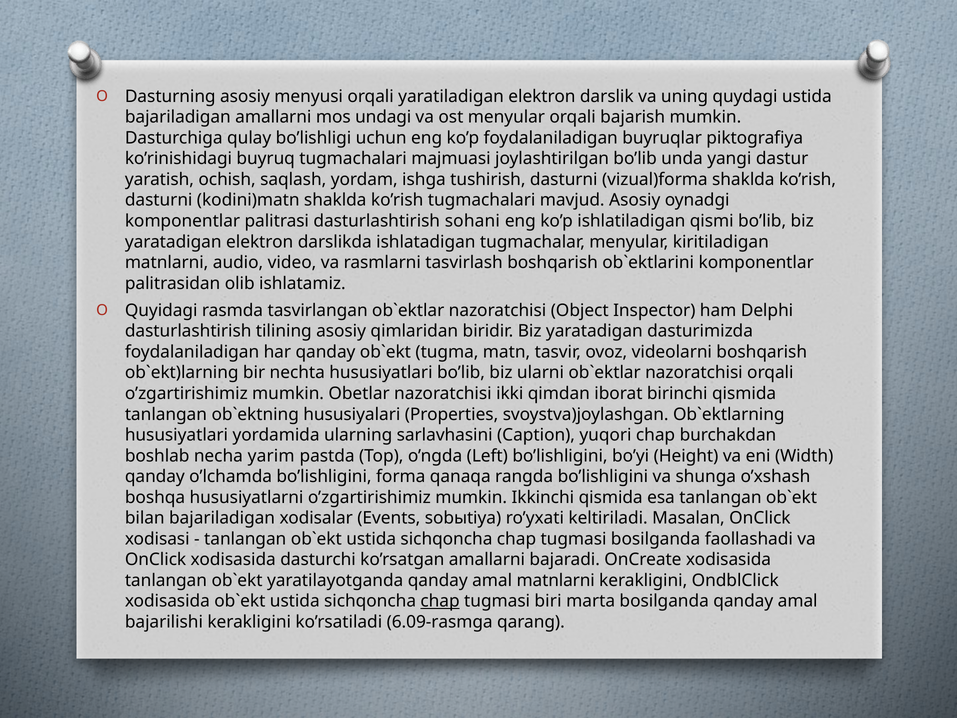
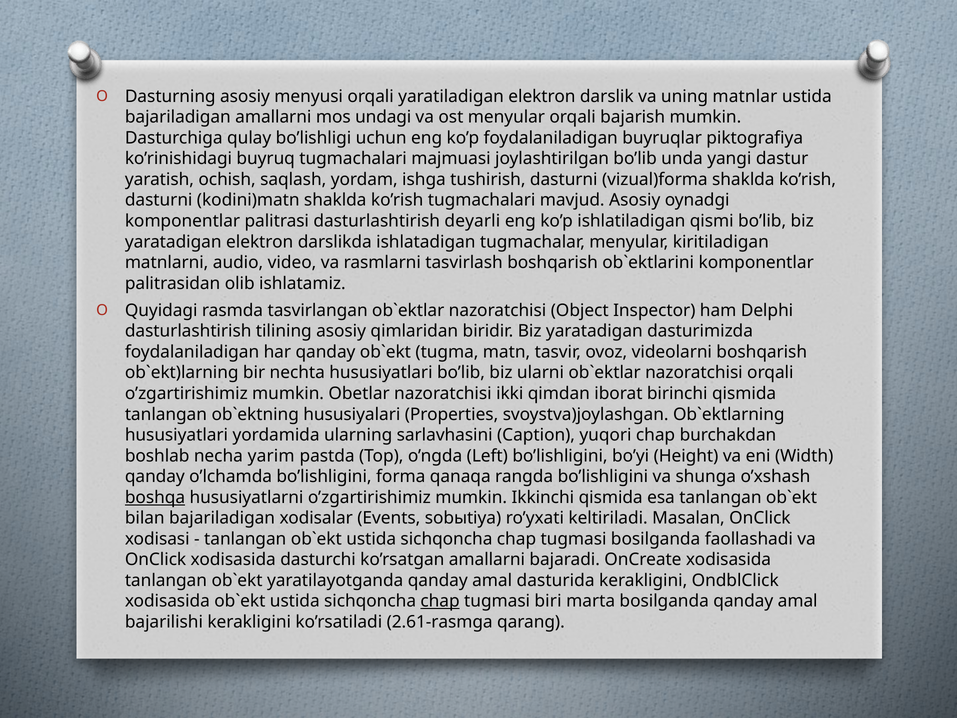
quydagi: quydagi -> matnlar (745, 96)
sohani: sohani -> deyarli (472, 221)
boshqa underline: none -> present (155, 497)
amal matnlarni: matnlarni -> dasturida (556, 580)
6.09-rasmga: 6.09-rasmga -> 2.61-rasmga (440, 622)
